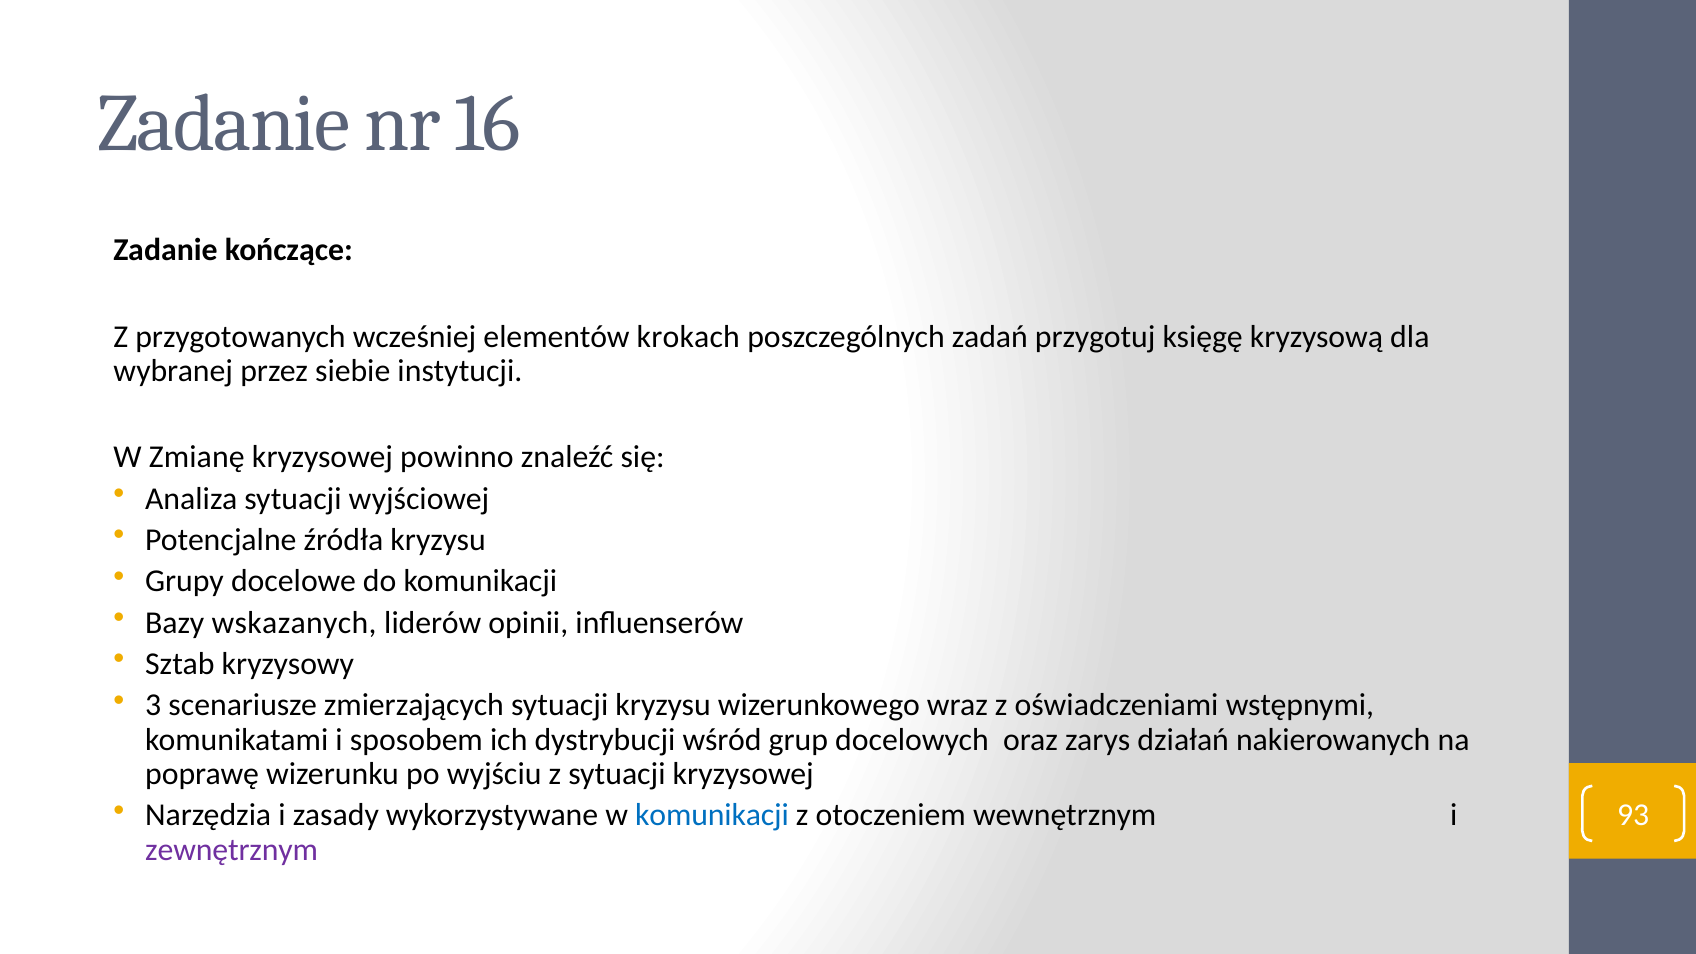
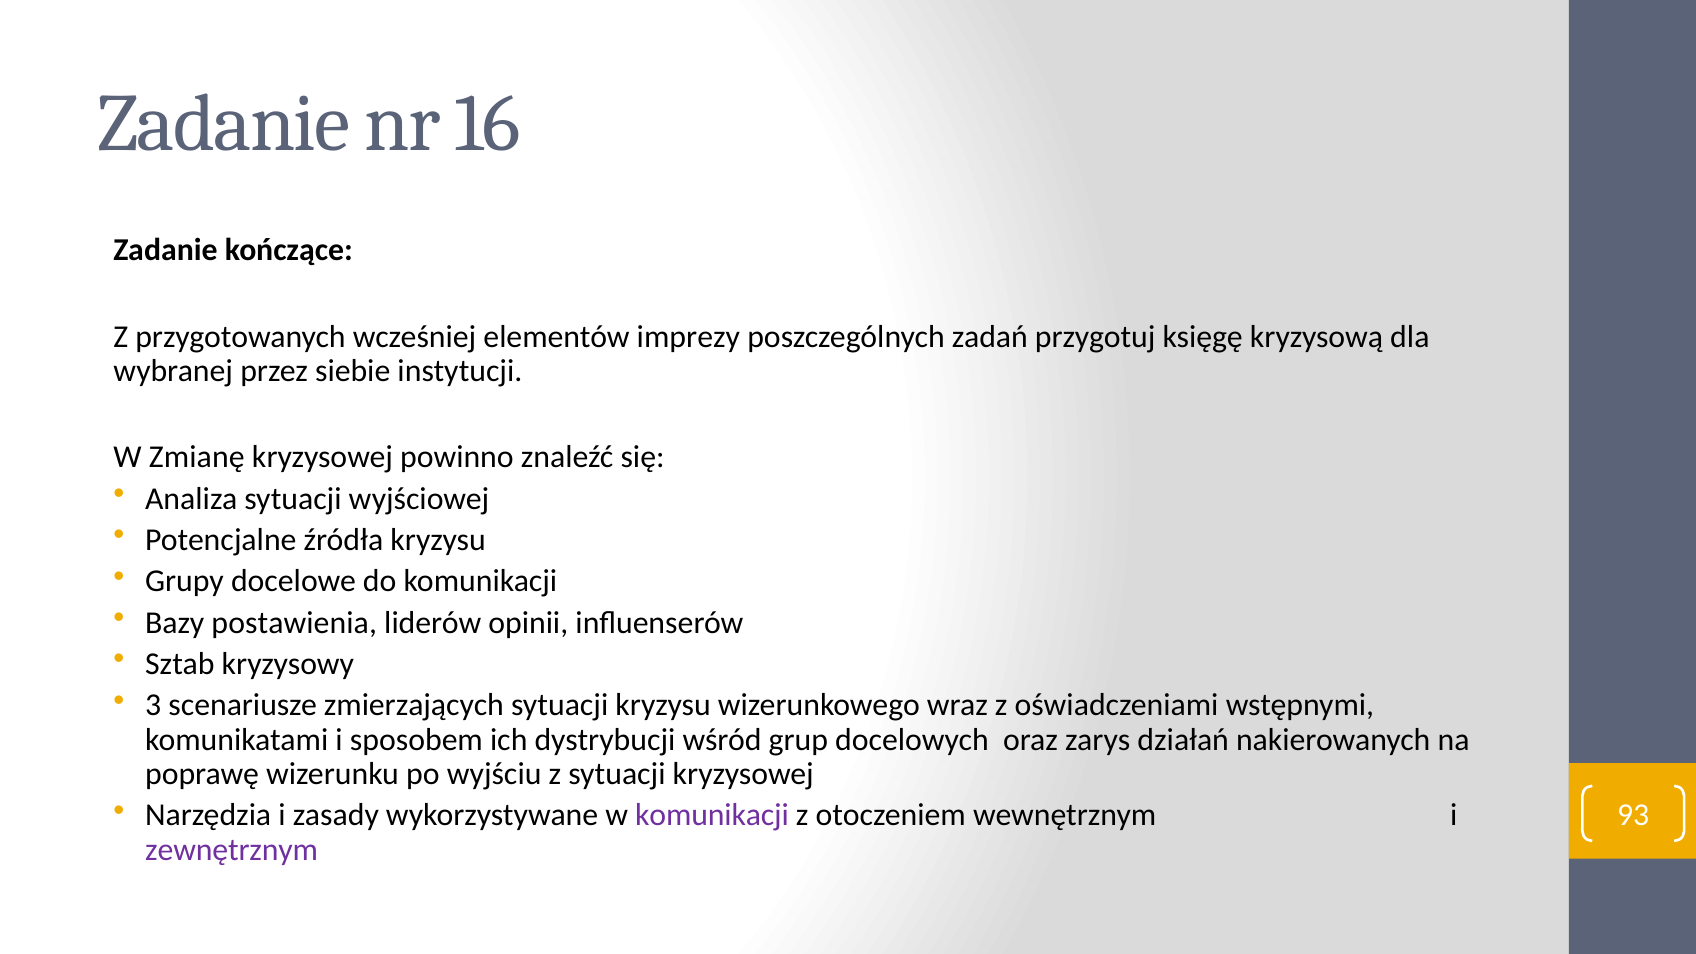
krokach: krokach -> imprezy (688, 337)
wskazanych: wskazanych -> postawienia (294, 623)
komunikacji colour: blue -> purple (712, 815)
